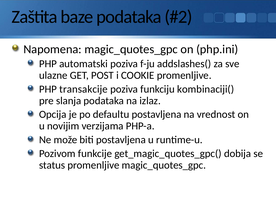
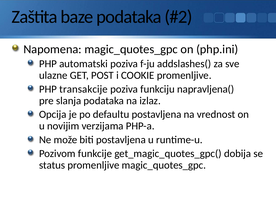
kombinaciji(: kombinaciji( -> napravljena( (206, 89)
